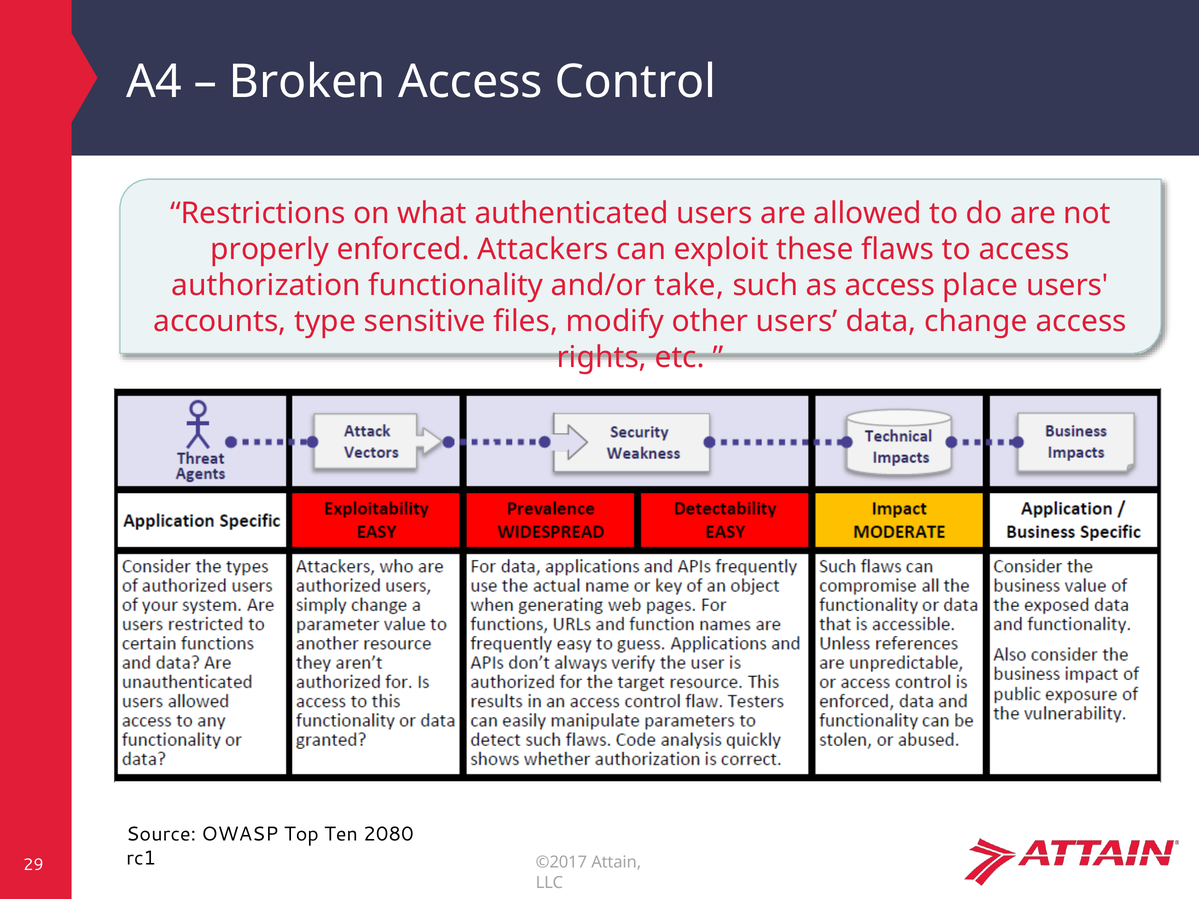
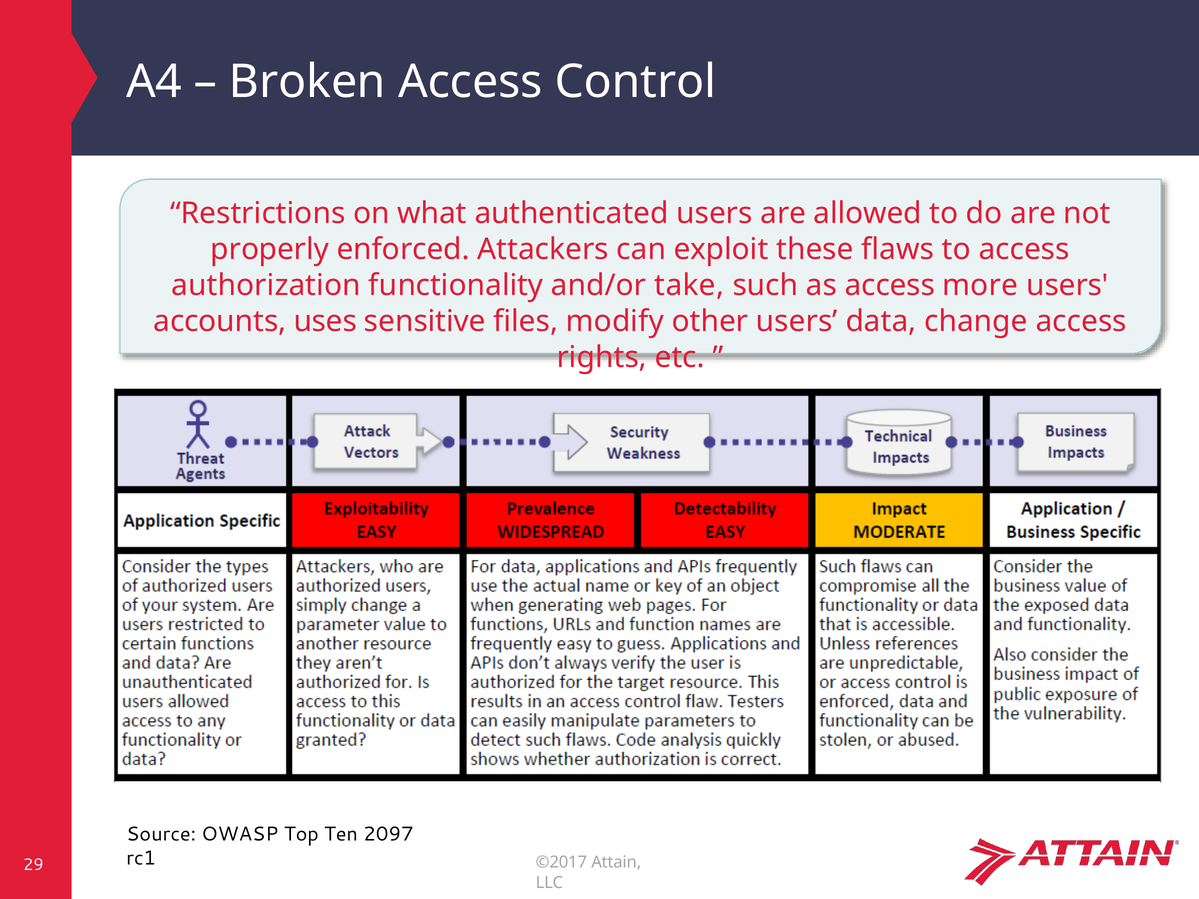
place: place -> more (980, 286)
type: type -> uses (325, 322)
2080: 2080 -> 2097 (388, 834)
